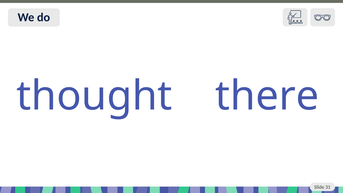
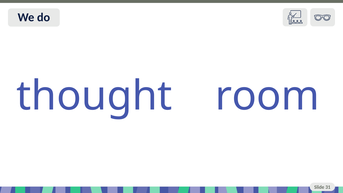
there: there -> room (267, 96)
